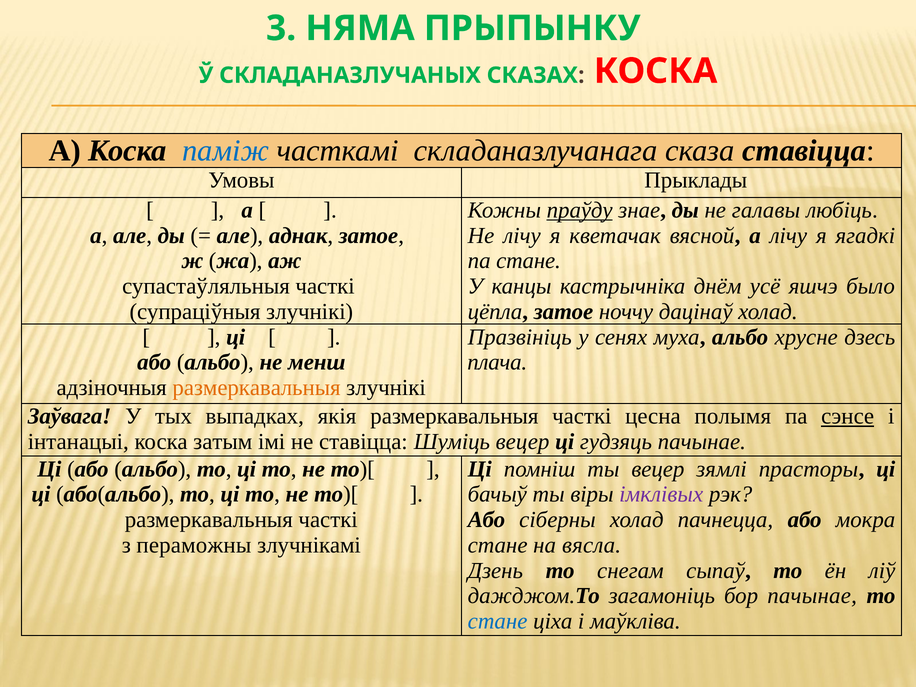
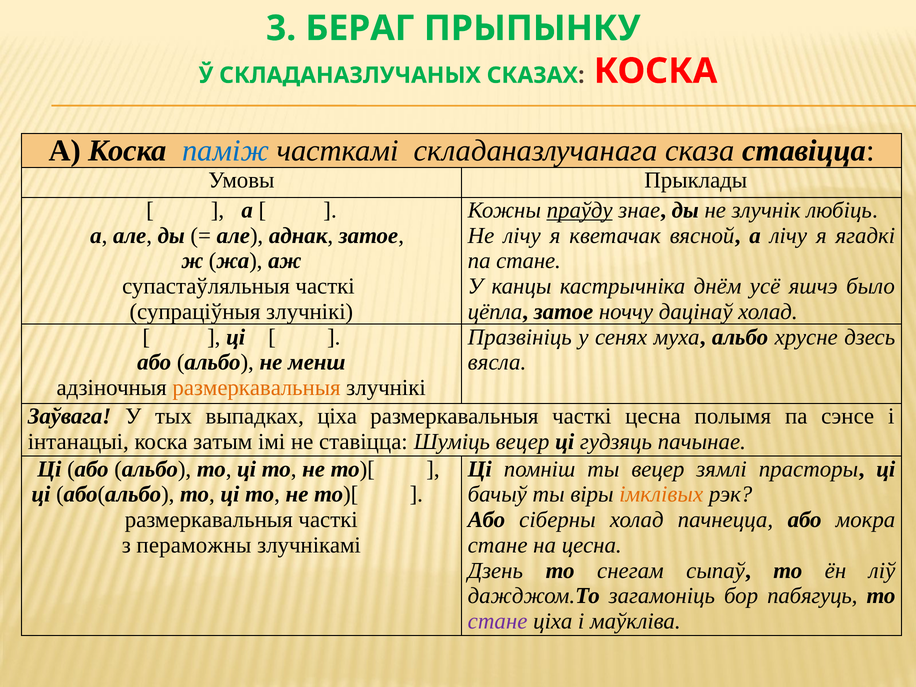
НЯМА: НЯМА -> БЕРАГ (360, 28)
галавы: галавы -> злучнік (766, 210)
плача: плача -> вясла (497, 362)
выпадках якія: якія -> ціха (337, 416)
сэнсе underline: present -> none (848, 416)
імклівых colour: purple -> orange (661, 494)
на вясла: вясла -> цесна (592, 545)
бор пачынае: пачынае -> пабягуць (812, 596)
стане colour: blue -> purple (498, 621)
